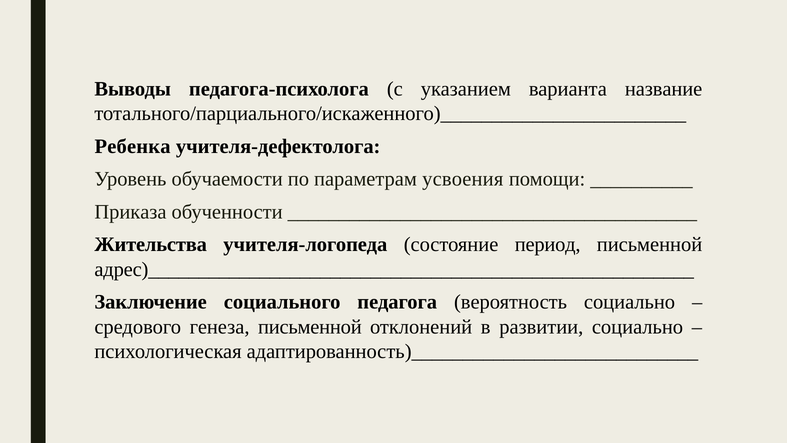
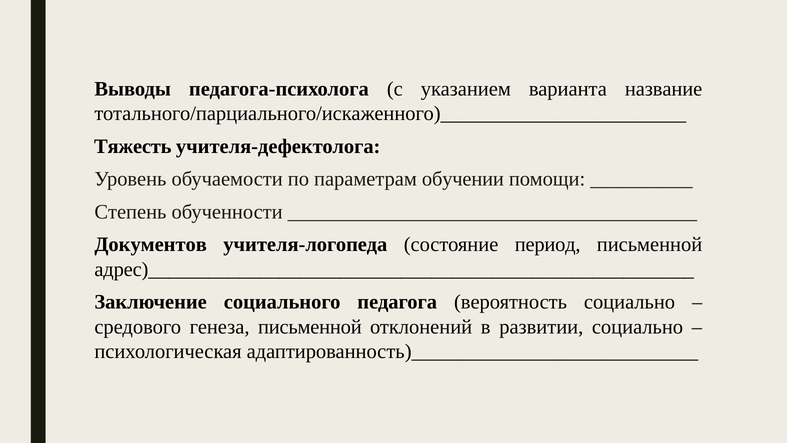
Ребенка: Ребенка -> Тяжесть (133, 146)
усвоения: усвоения -> обучении (463, 179)
Приказа: Приказа -> Степень (130, 212)
Жительства: Жительства -> Документов (151, 245)
